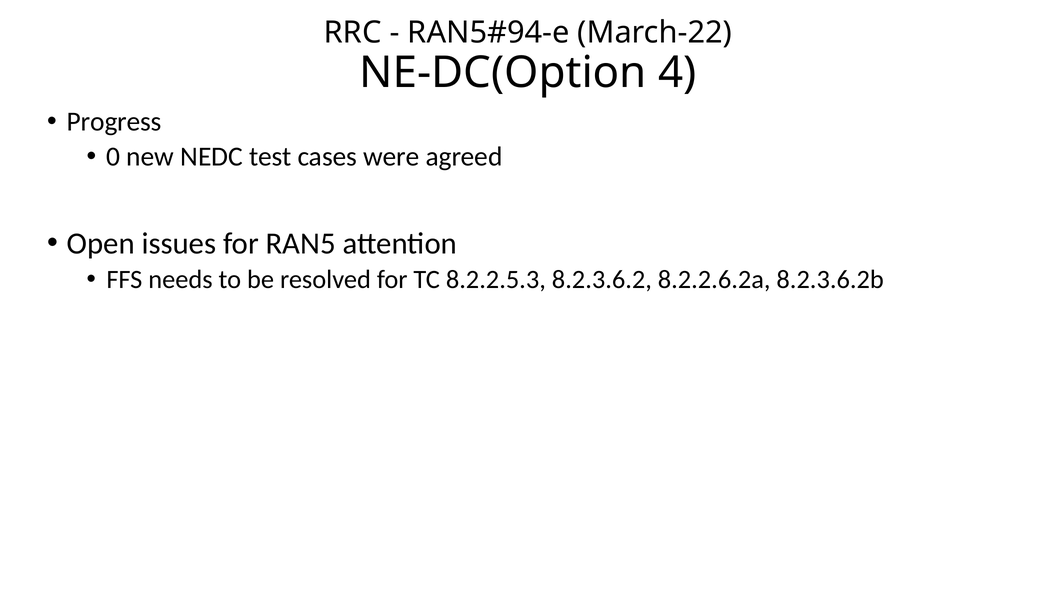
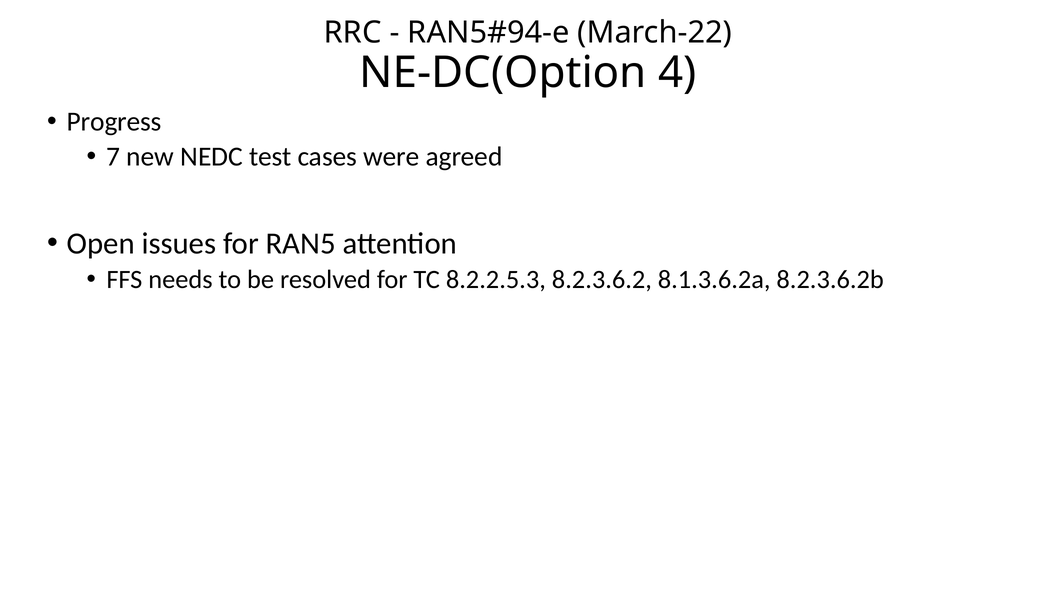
0: 0 -> 7 (113, 157)
8.2.2.6.2a: 8.2.2.6.2a -> 8.1.3.6.2a (714, 280)
